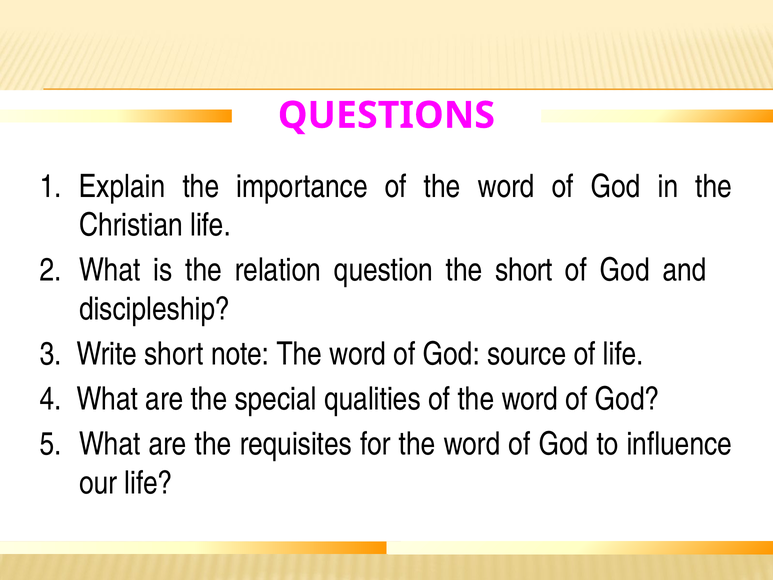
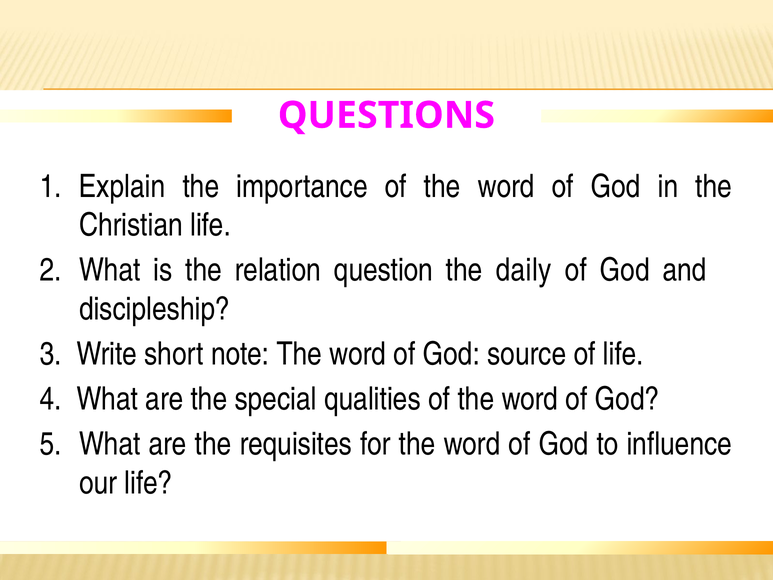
the short: short -> daily (524, 270)
